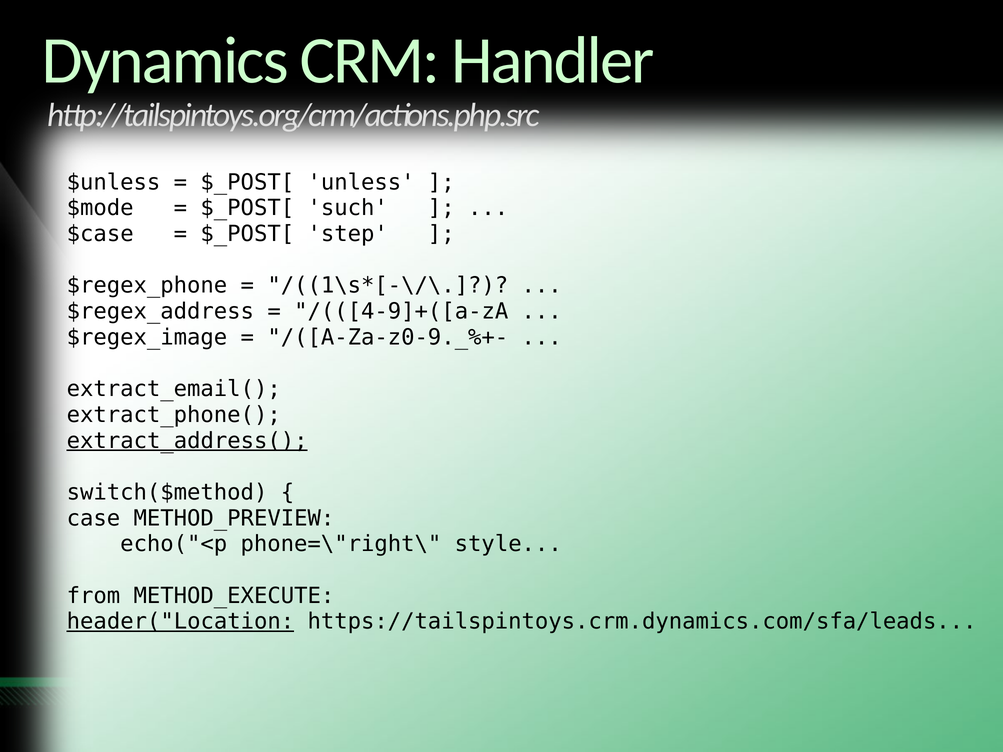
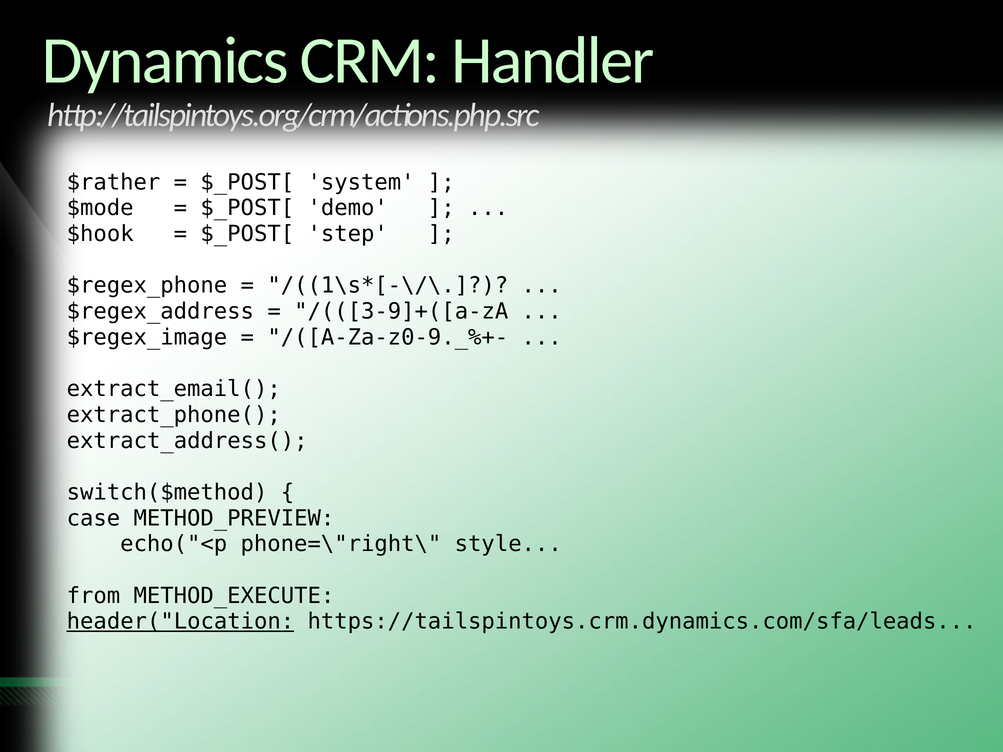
$unless: $unless -> $rather (114, 182)
unless: unless -> system (361, 182)
such: such -> demo (348, 208)
$case: $case -> $hook (100, 234)
/(([4-9]+([a-zA: /(([4-9]+([a-zA -> /(([3-9]+([a-zA (401, 312)
extract_address( underline: present -> none (187, 441)
